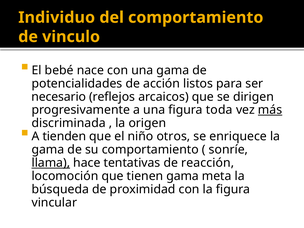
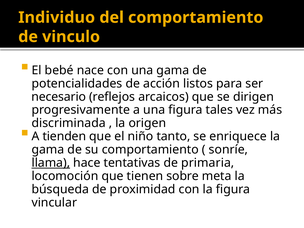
toda: toda -> tales (219, 110)
más underline: present -> none (270, 110)
otros: otros -> tanto (173, 136)
reacción: reacción -> primaria (208, 163)
tienen gama: gama -> sobre (183, 176)
